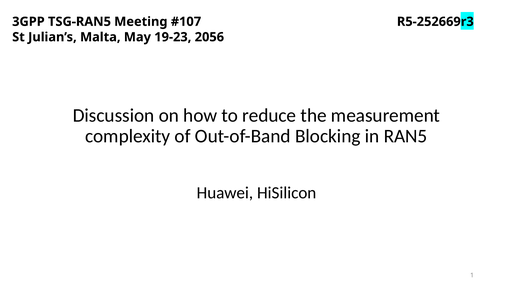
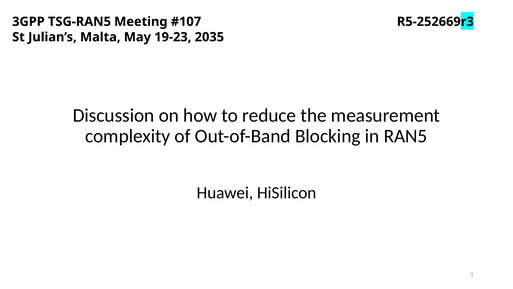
2056: 2056 -> 2035 (209, 37)
